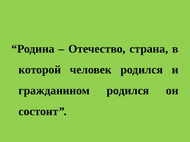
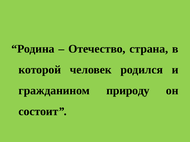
гражданином родился: родился -> природу (128, 91)
